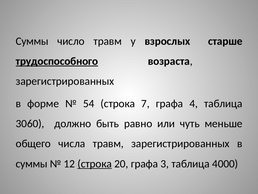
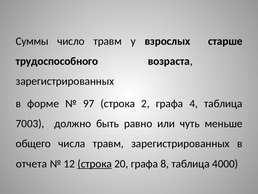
трудоспособного underline: present -> none (57, 61)
54: 54 -> 97 (89, 103)
7: 7 -> 2 (145, 103)
3060: 3060 -> 7003 (30, 123)
суммы: суммы -> отчета (32, 163)
3: 3 -> 8 (165, 163)
